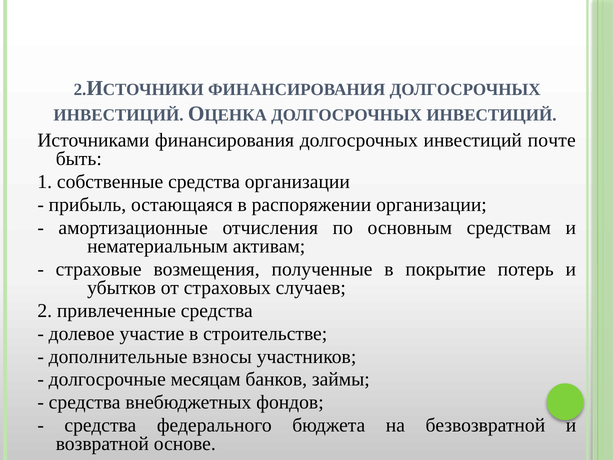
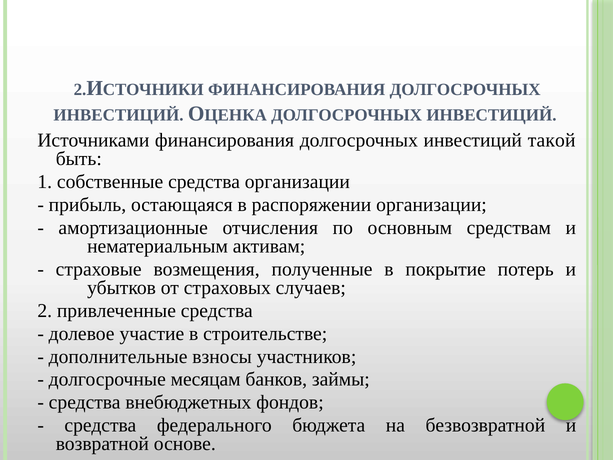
почте: почте -> такой (552, 140)
